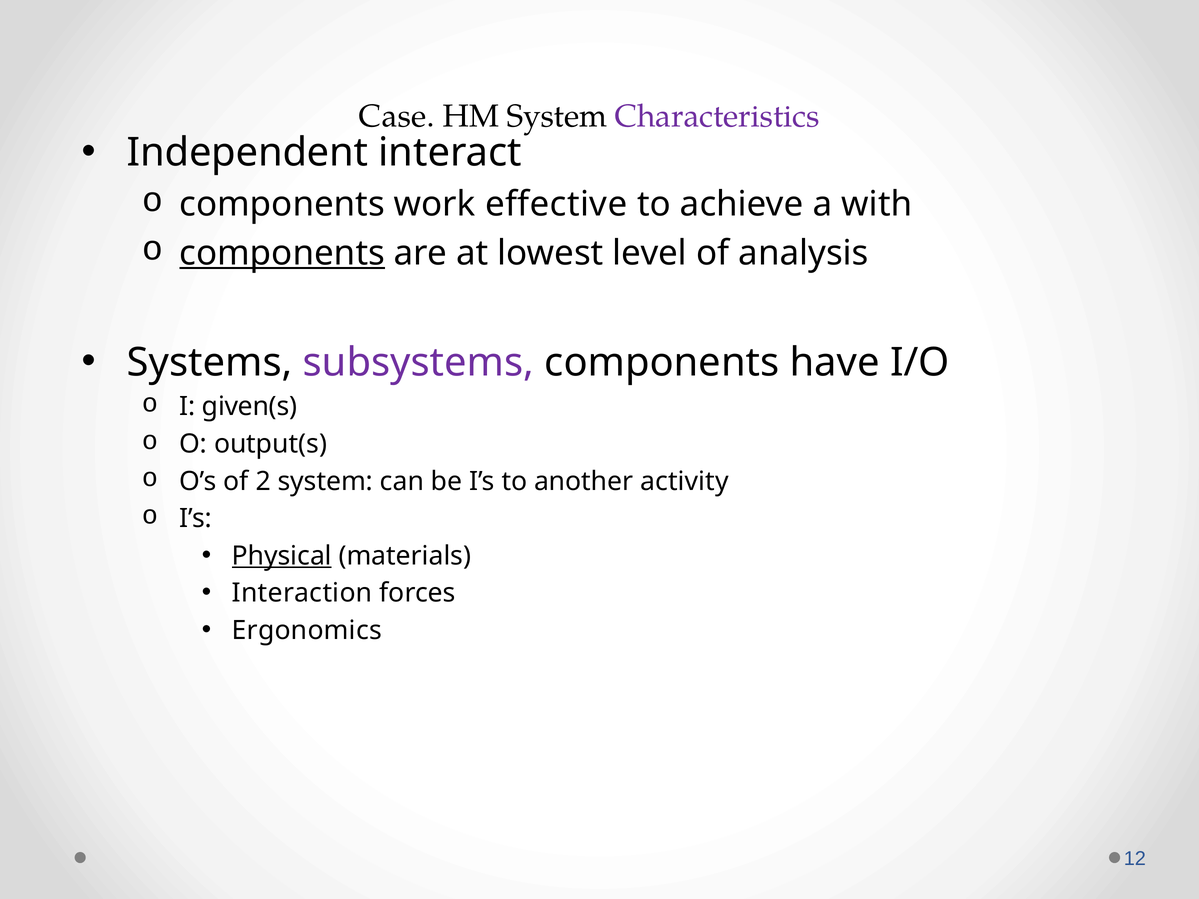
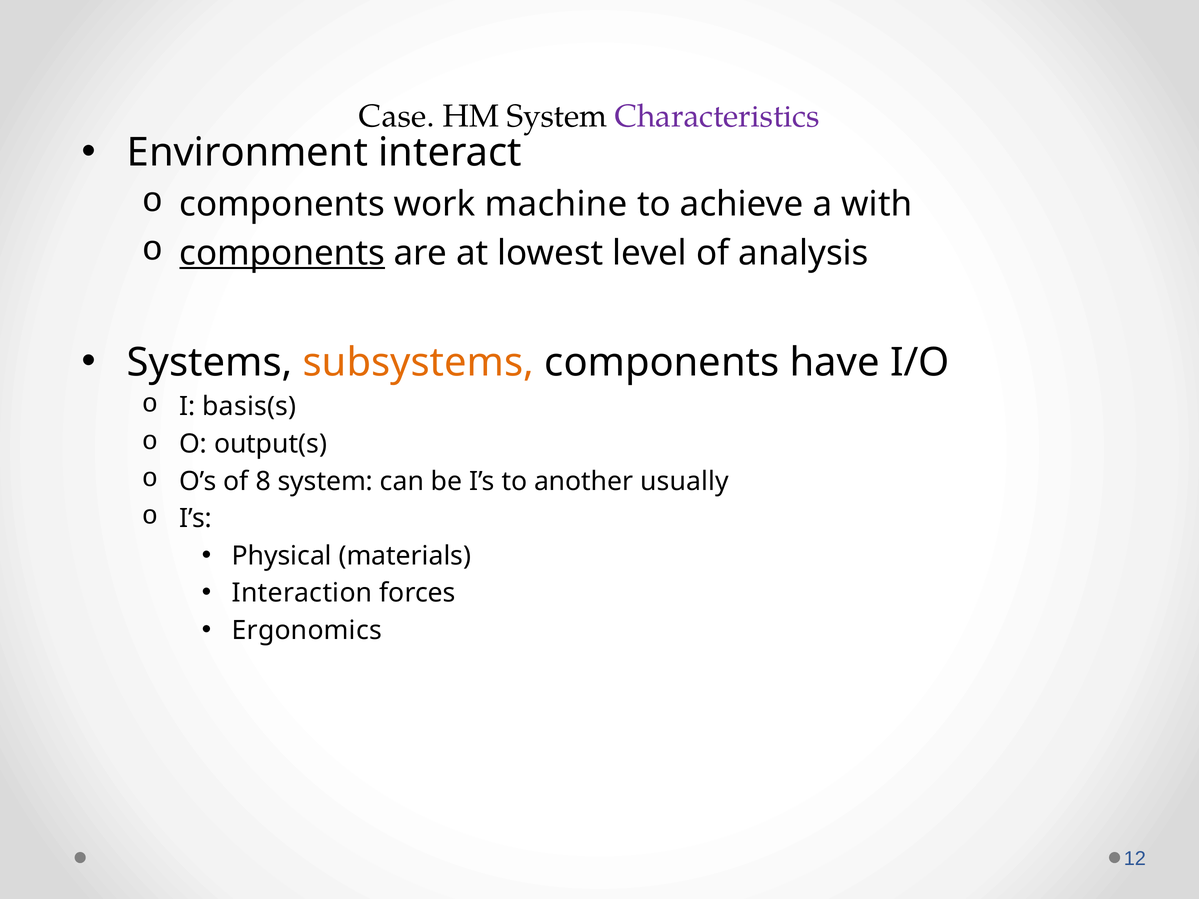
Independent: Independent -> Environment (247, 153)
effective: effective -> machine (556, 204)
subsystems colour: purple -> orange (418, 362)
given(s: given(s -> basis(s (249, 407)
2: 2 -> 8 (263, 481)
activity: activity -> usually (684, 481)
Physical underline: present -> none (282, 556)
